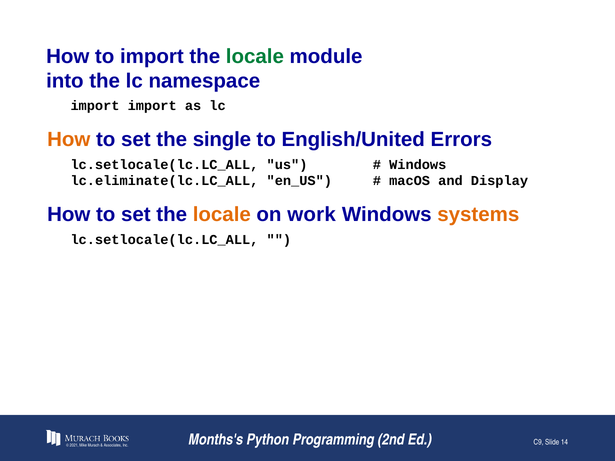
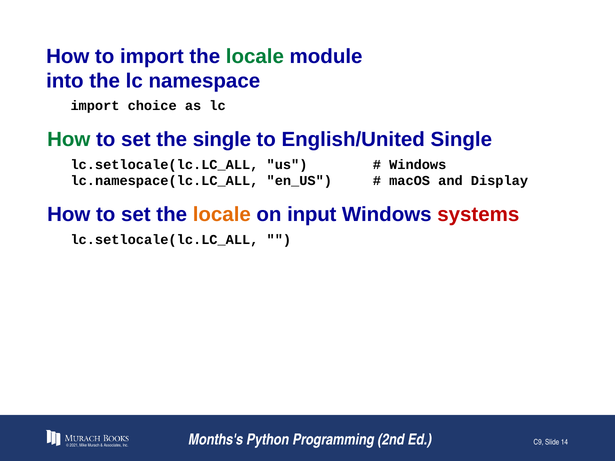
import import: import -> choice (152, 106)
How colour: orange -> green (69, 139)
English/United Errors: Errors -> Single (461, 139)
lc.eliminate(lc.LC_ALL: lc.eliminate(lc.LC_ALL -> lc.namespace(lc.LC_ALL (164, 181)
work: work -> input (312, 215)
systems colour: orange -> red (478, 215)
